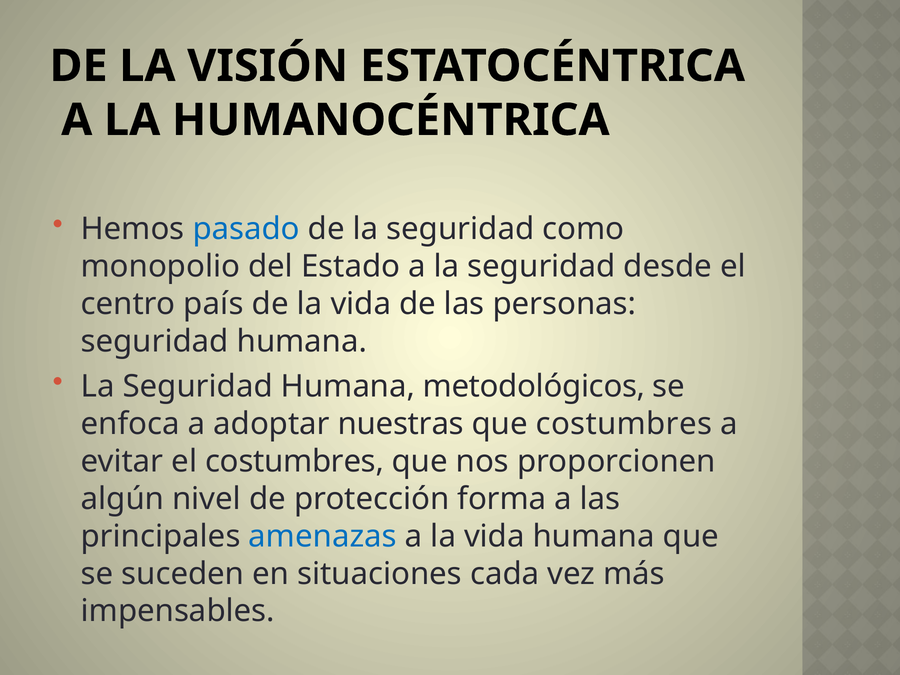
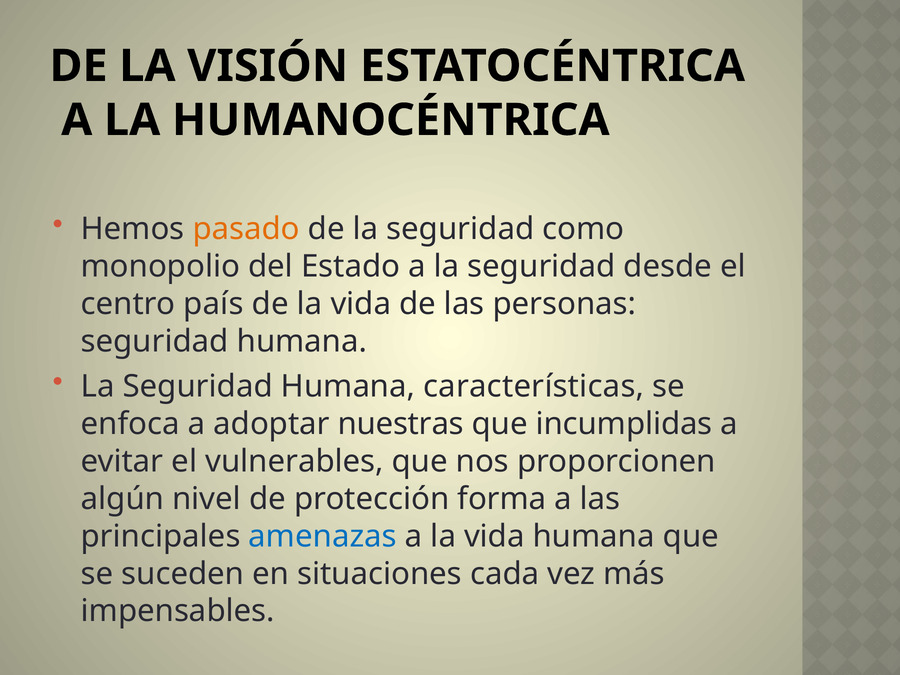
pasado colour: blue -> orange (246, 229)
metodológicos: metodológicos -> características (534, 386)
que costumbres: costumbres -> incumplidas (624, 424)
el costumbres: costumbres -> vulnerables (294, 461)
